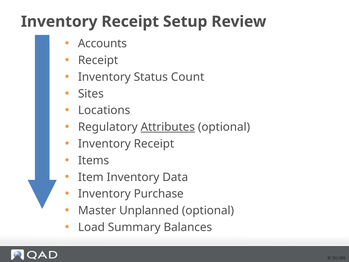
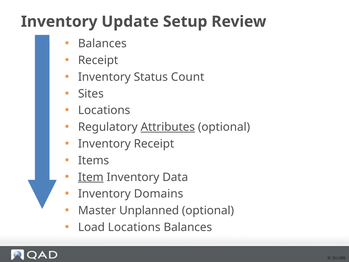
Receipt: Receipt -> Update (130, 22)
Accounts: Accounts -> Balances (102, 44)
Item underline: none -> present (91, 177)
Purchase: Purchase -> Domains (159, 194)
Load Summary: Summary -> Locations (134, 227)
